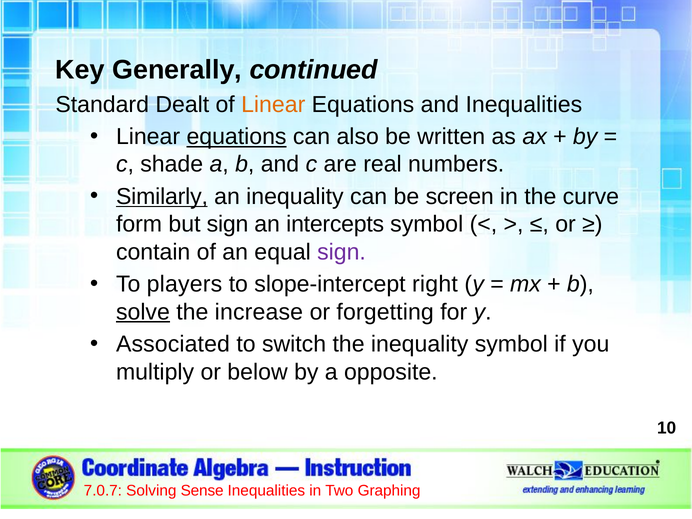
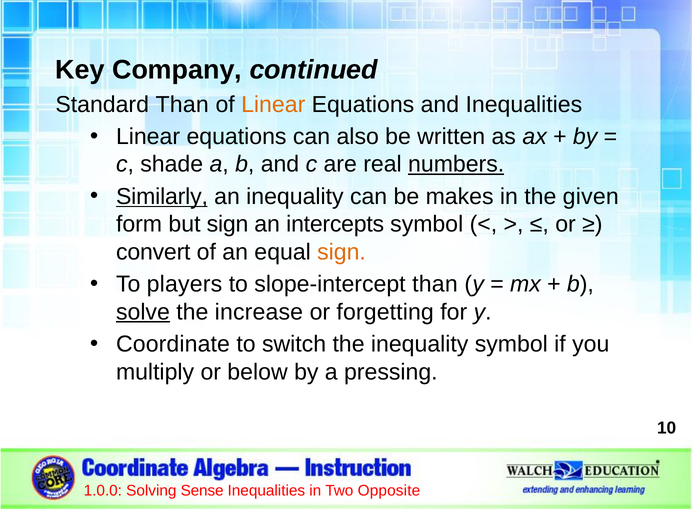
Generally: Generally -> Company (177, 70)
Standard Dealt: Dealt -> Than (182, 104)
equations underline: present -> none (237, 137)
numbers underline: none -> present (456, 164)
screen: screen -> makes (460, 197)
curve: curve -> given (591, 197)
contain: contain -> convert (153, 252)
sign colour: purple -> orange (342, 252)
slope-intercept right: right -> than (435, 284)
Associated: Associated -> Coordinate (173, 344)
opposite: opposite -> pressing (391, 372)
7.0.7: 7.0.7 -> 1.0.0 (103, 491)
Graphing: Graphing -> Opposite (389, 491)
